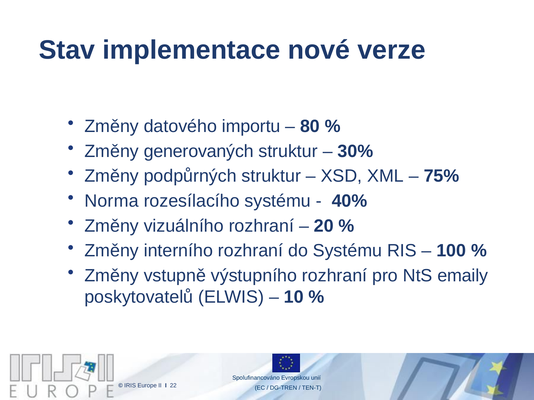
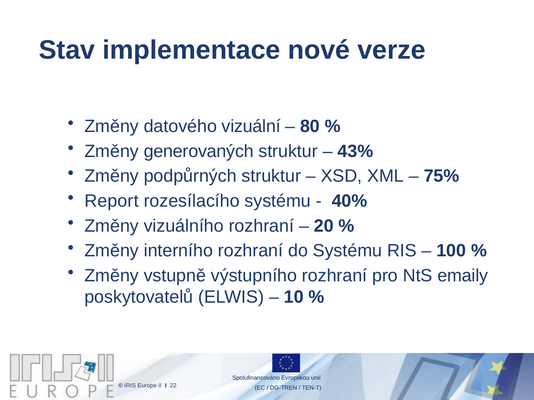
importu: importu -> vizuální (251, 127)
30%: 30% -> 43% (355, 151)
Norma: Norma -> Report (112, 201)
